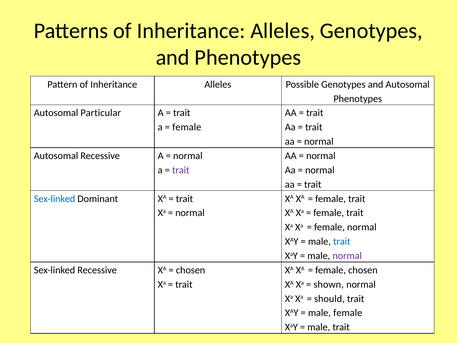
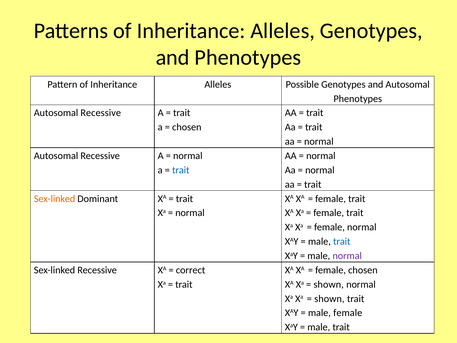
Particular: Particular -> Recessive (101, 113)
female: female -> chosen (187, 127)
trait colour: purple -> blue (181, 170)
Sex-linked colour: blue -> orange (55, 199)
chosen: chosen -> correct (191, 270)
should: should -> shown (329, 298)
